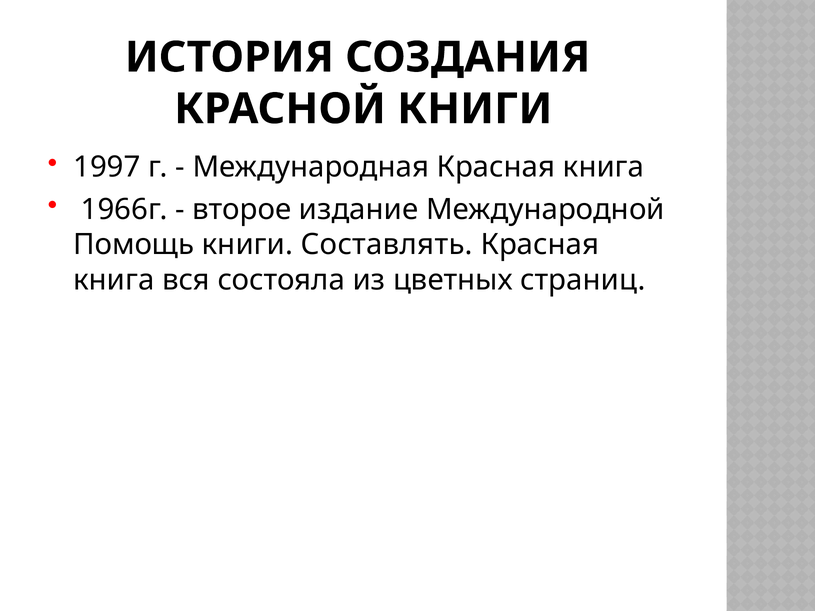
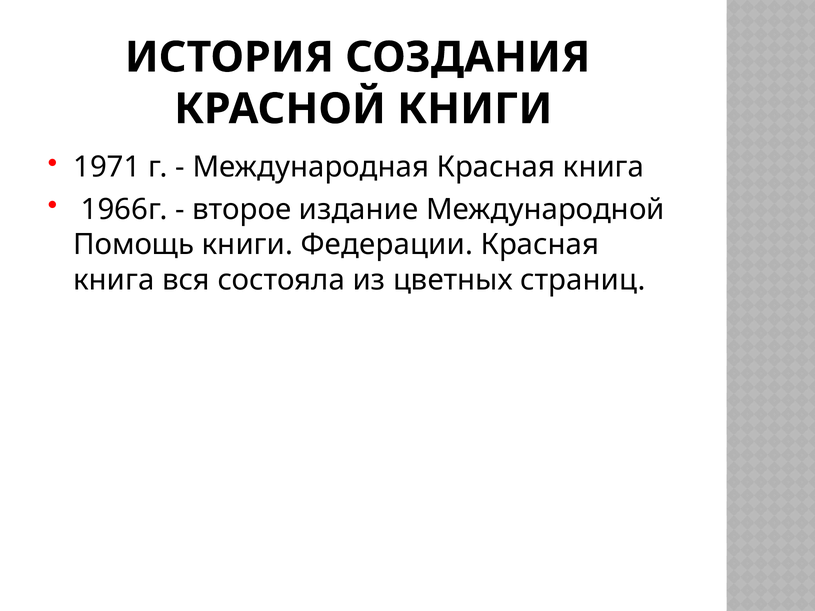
1997: 1997 -> 1971 (107, 167)
Составлять: Составлять -> Федерации (387, 245)
